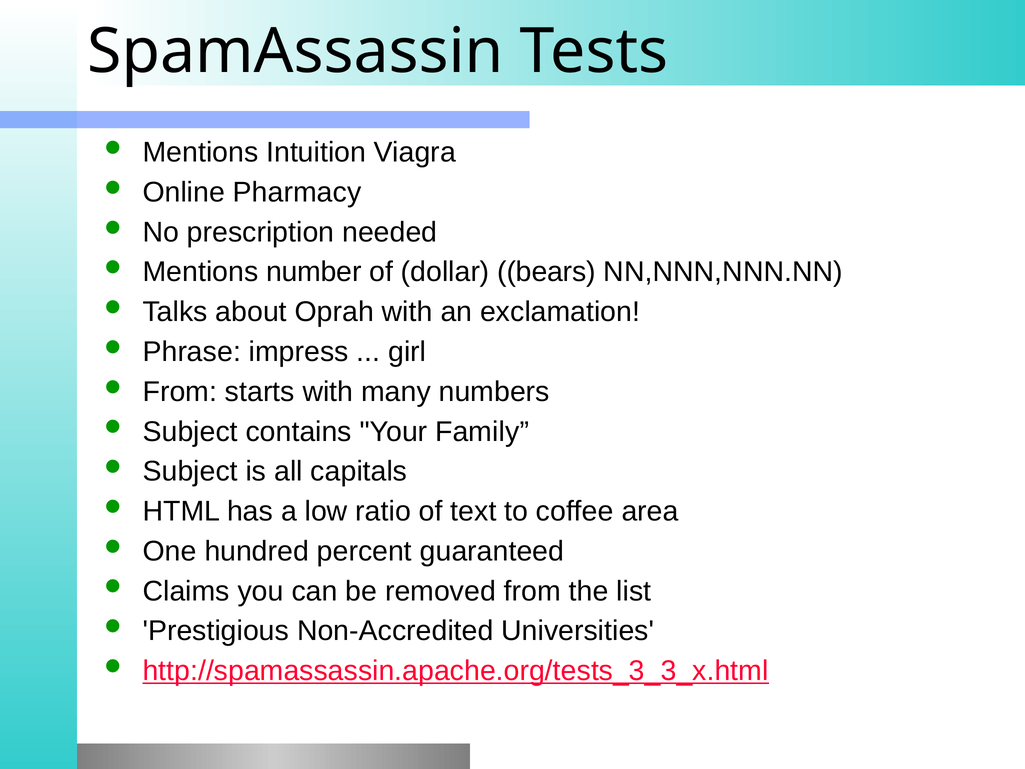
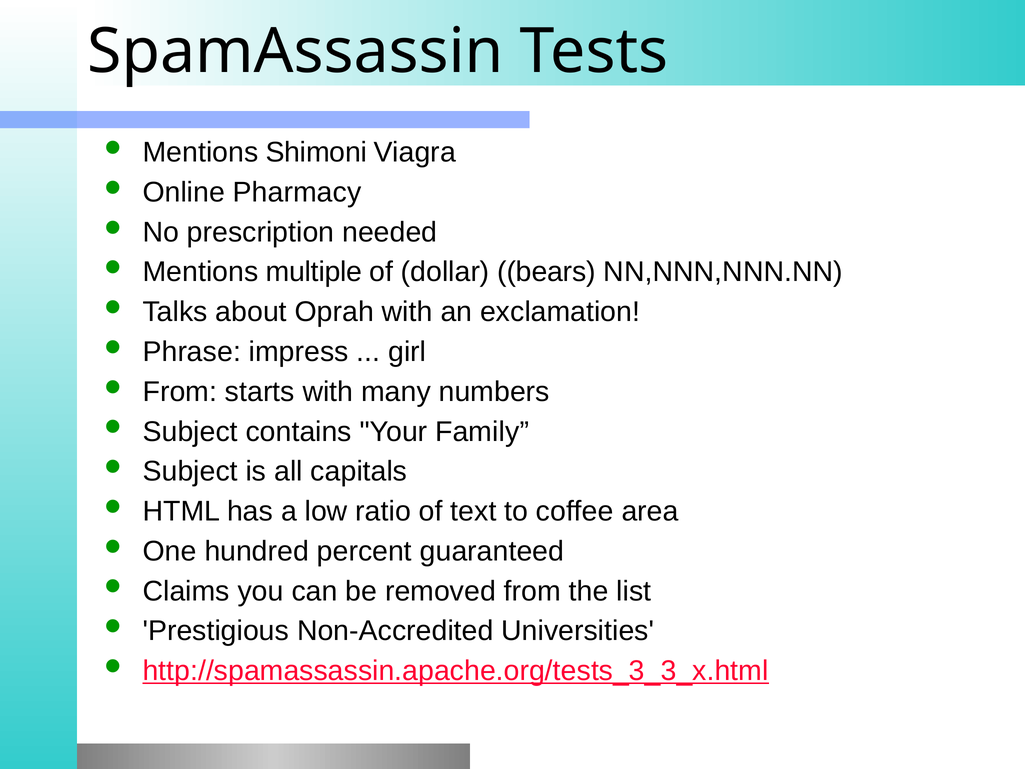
Intuition: Intuition -> Shimoni (316, 152)
number: number -> multiple (314, 272)
